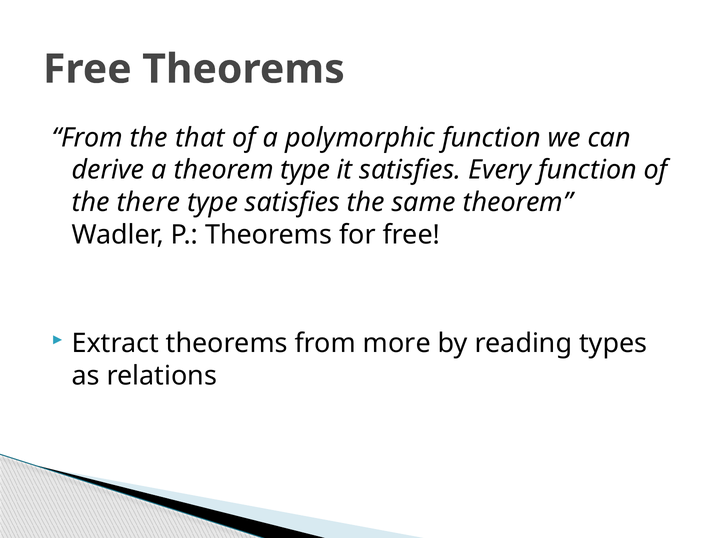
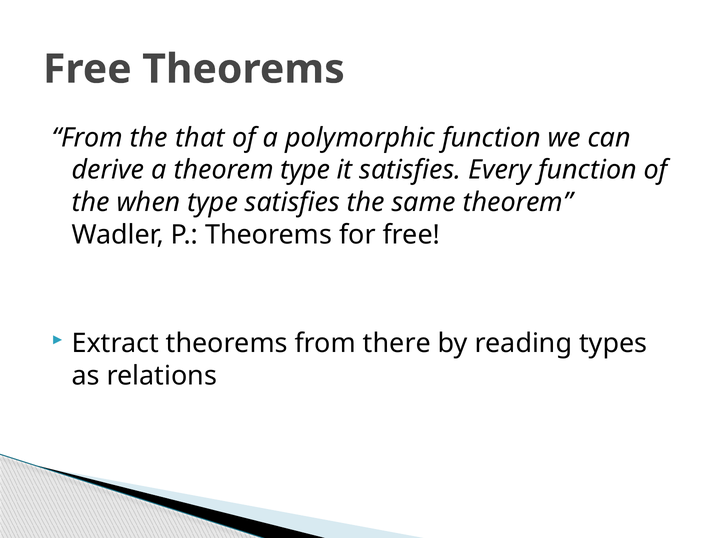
there: there -> when (149, 203)
more: more -> there (397, 344)
